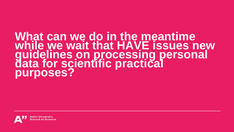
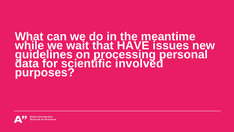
practical: practical -> involved (139, 63)
